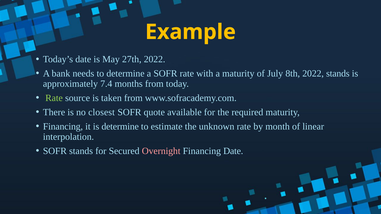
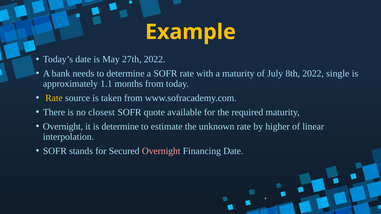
2022 stands: stands -> single (338, 74)
7.4: 7.4 -> 1.1 (106, 84)
Rate colour: light green -> yellow (54, 98)
Financing: Financing -> Overnight (63, 127)
month: month -> higher (278, 127)
